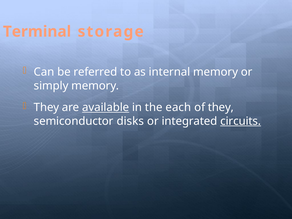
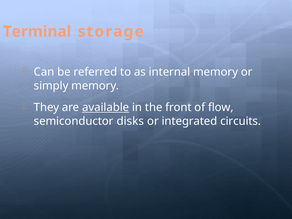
each: each -> front (178, 107)
of they: they -> flow (221, 107)
circuits underline: present -> none (241, 121)
